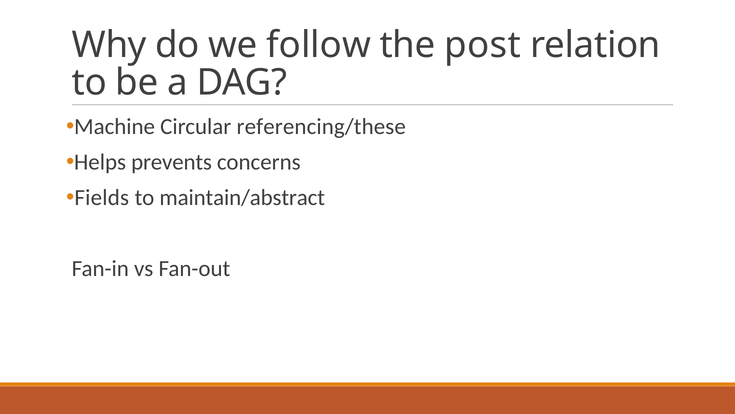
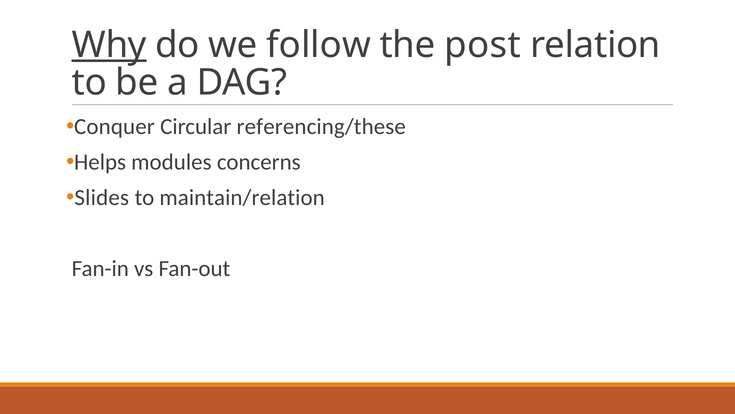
Why underline: none -> present (109, 45)
Machine: Machine -> Conquer (114, 126)
prevents: prevents -> modules (171, 162)
Fields: Fields -> Slides (102, 197)
maintain/abstract: maintain/abstract -> maintain/relation (242, 197)
